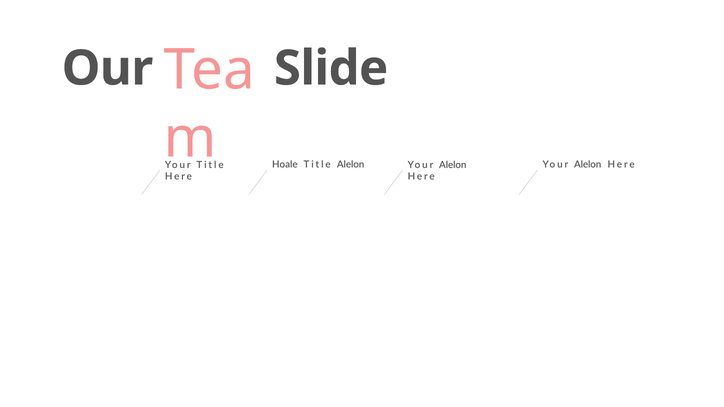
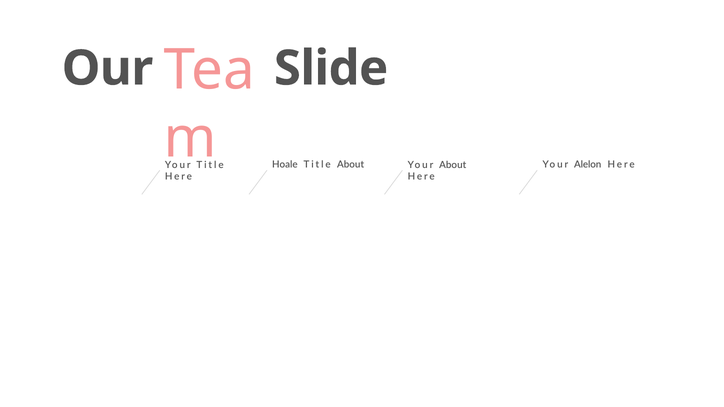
Title Alelon: Alelon -> About (351, 164)
Alelon: Alelon -> About (453, 165)
